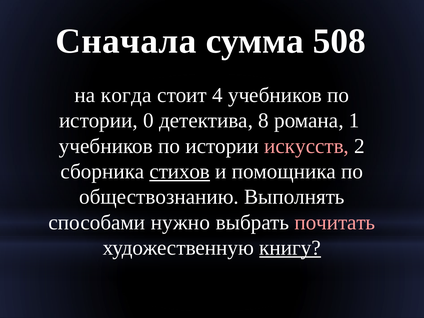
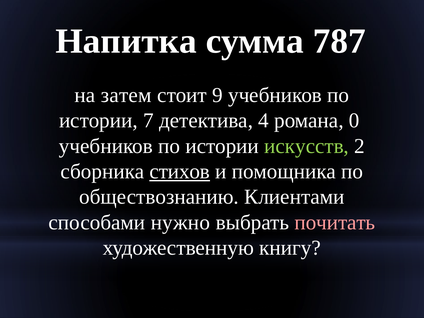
Сначала: Сначала -> Напитка (126, 41)
508: 508 -> 787 (339, 41)
когда: когда -> затем (126, 95)
4: 4 -> 9 (217, 95)
0: 0 -> 7 (148, 121)
8: 8 -> 4 (264, 121)
1: 1 -> 0 (354, 121)
искусств colour: pink -> light green (307, 146)
Выполнять: Выполнять -> Клиентами (294, 197)
книгу underline: present -> none (290, 248)
